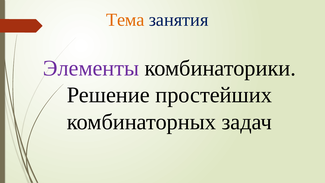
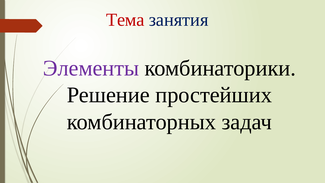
Тема colour: orange -> red (125, 20)
